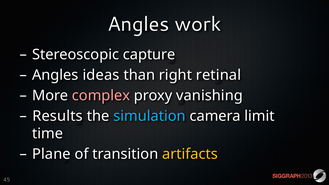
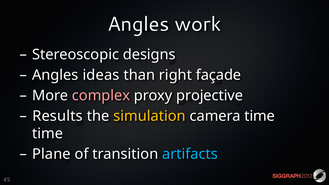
capture: capture -> designs (149, 55)
retinal: retinal -> façade (219, 75)
vanishing: vanishing -> projective (210, 96)
simulation colour: light blue -> yellow (150, 116)
camera limit: limit -> time (260, 116)
artifacts colour: yellow -> light blue (190, 154)
